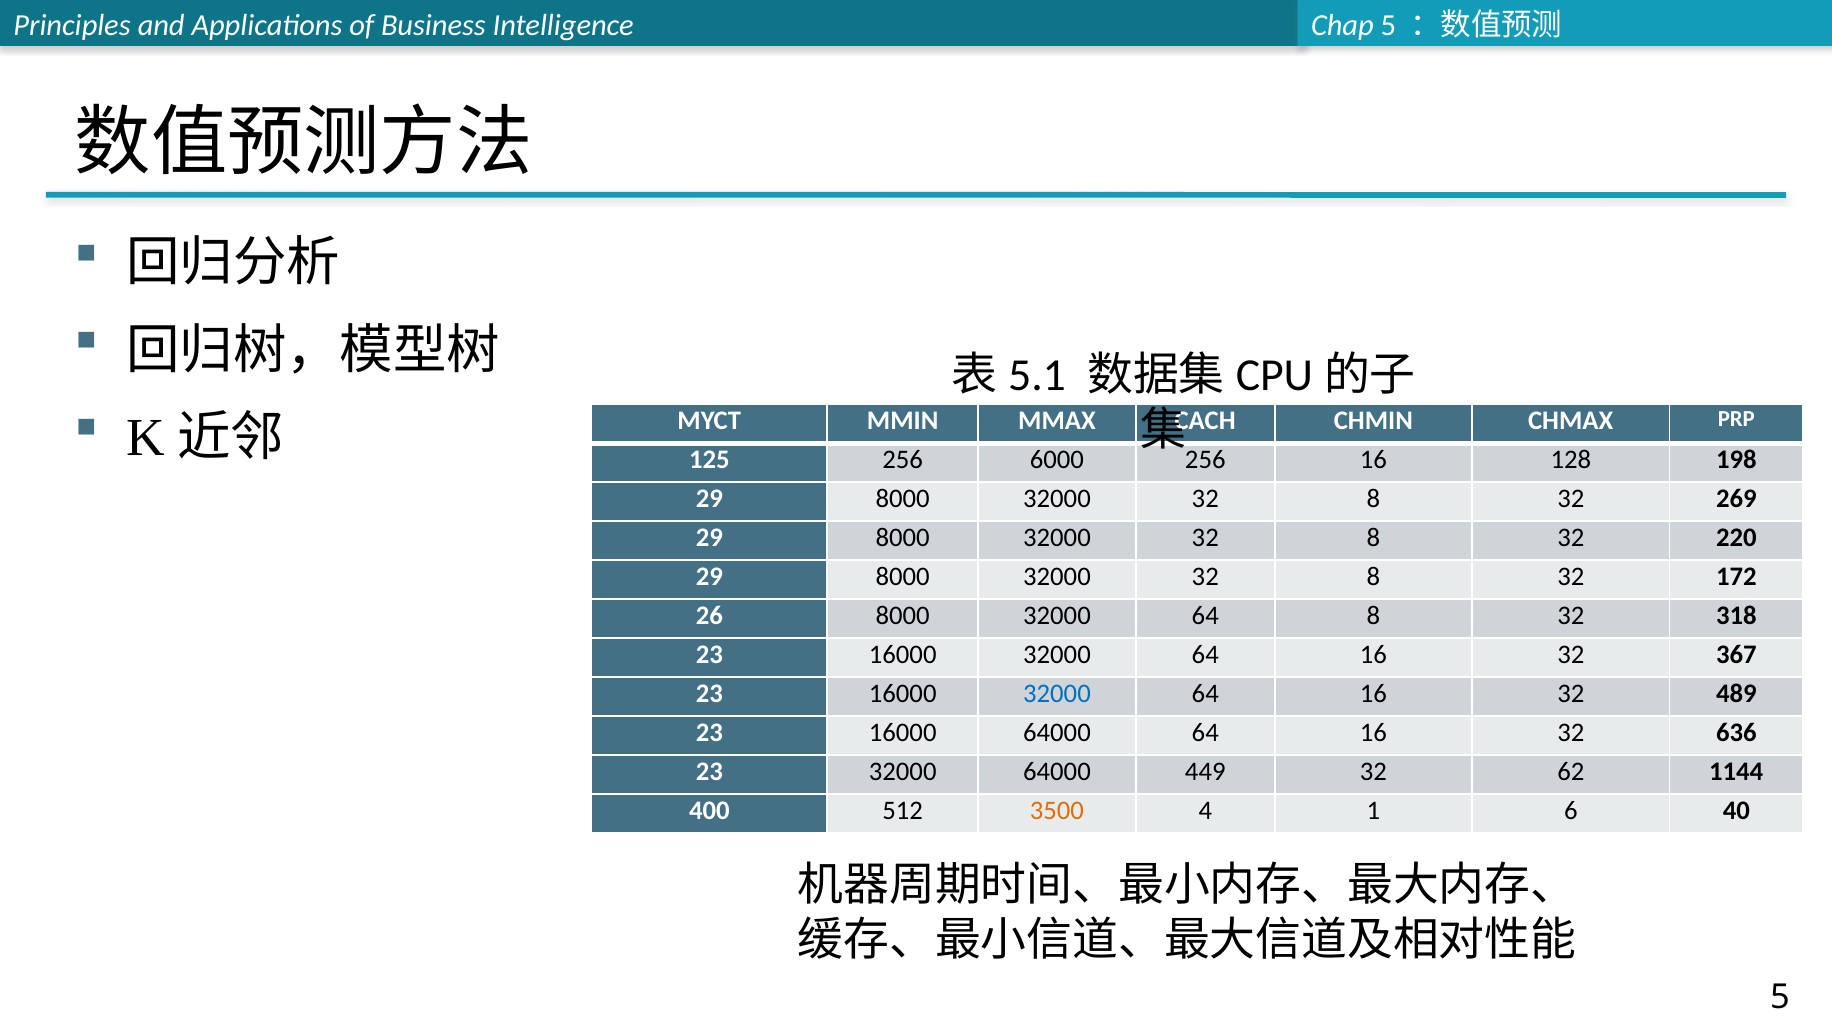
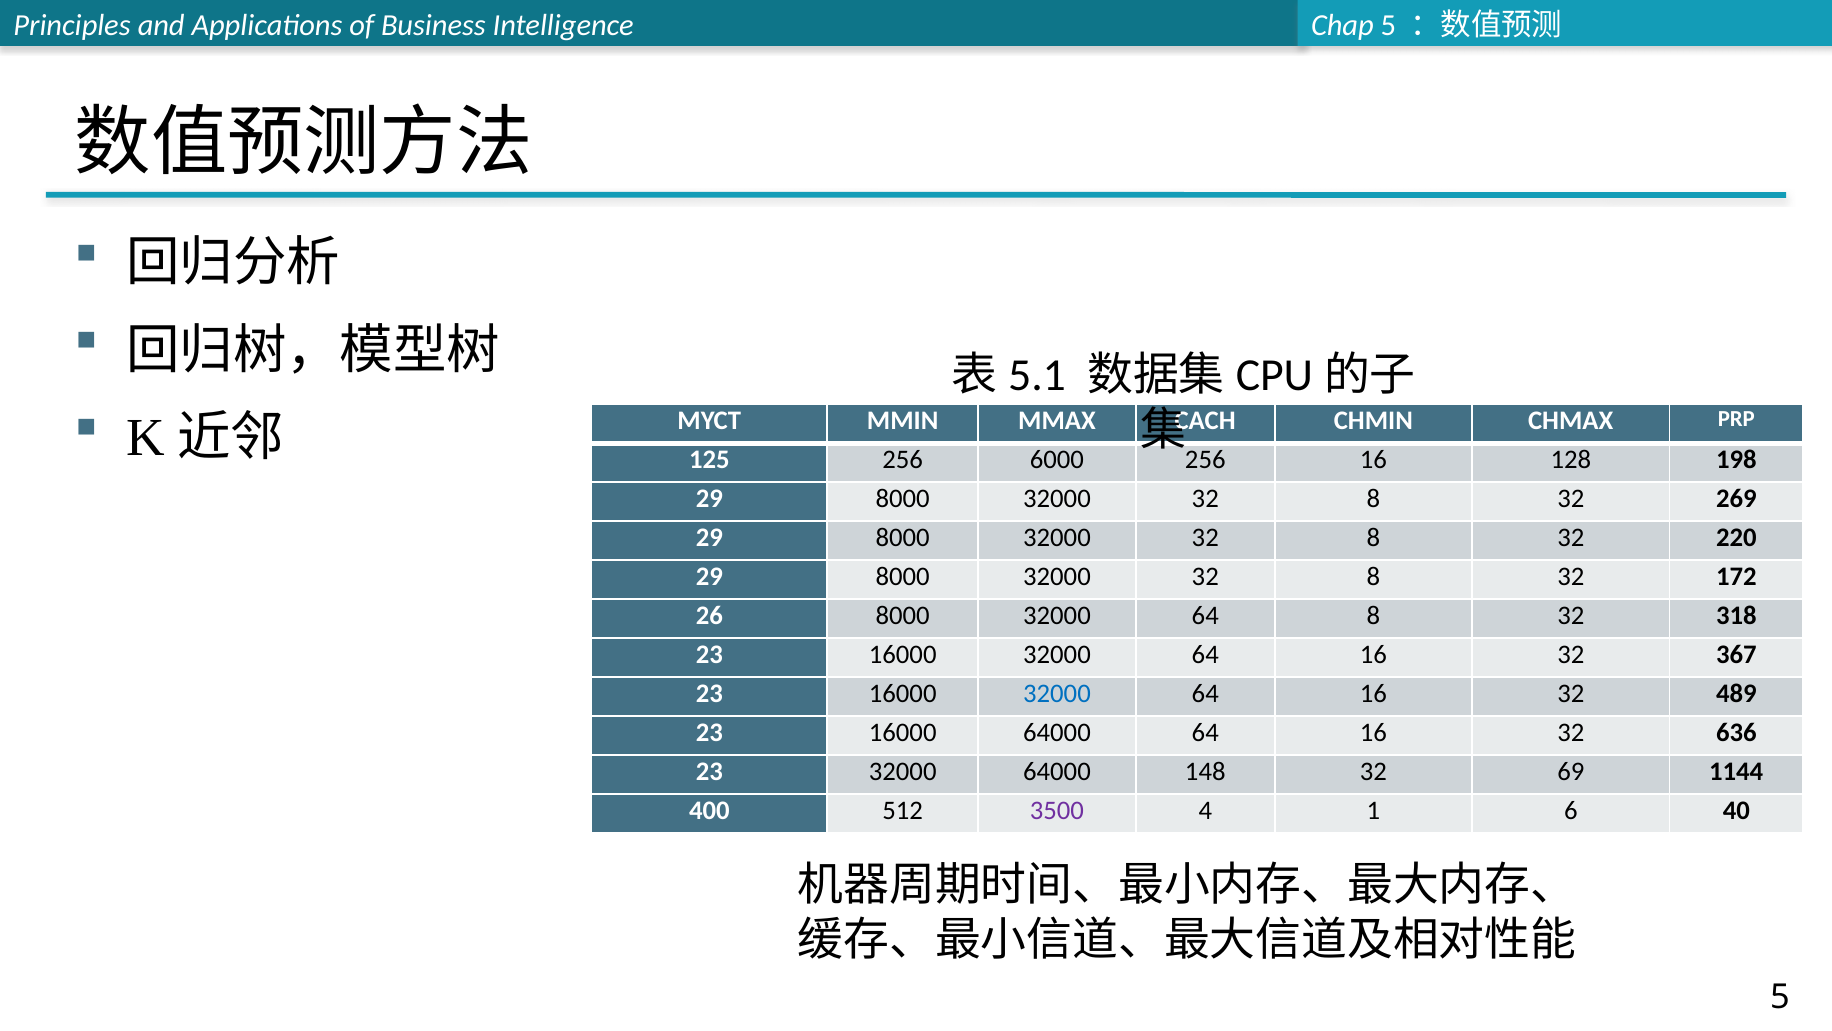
449: 449 -> 148 (1205, 771)
62: 62 -> 69 (1571, 771)
3500 colour: orange -> purple (1057, 810)
